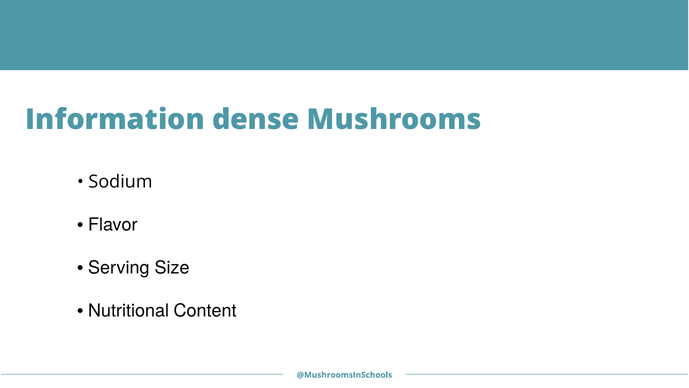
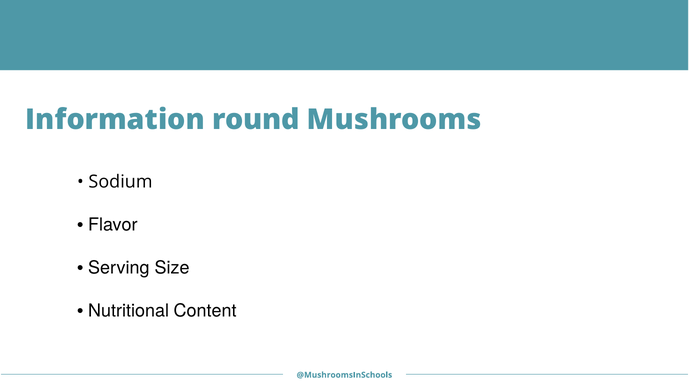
dense: dense -> round (256, 120)
